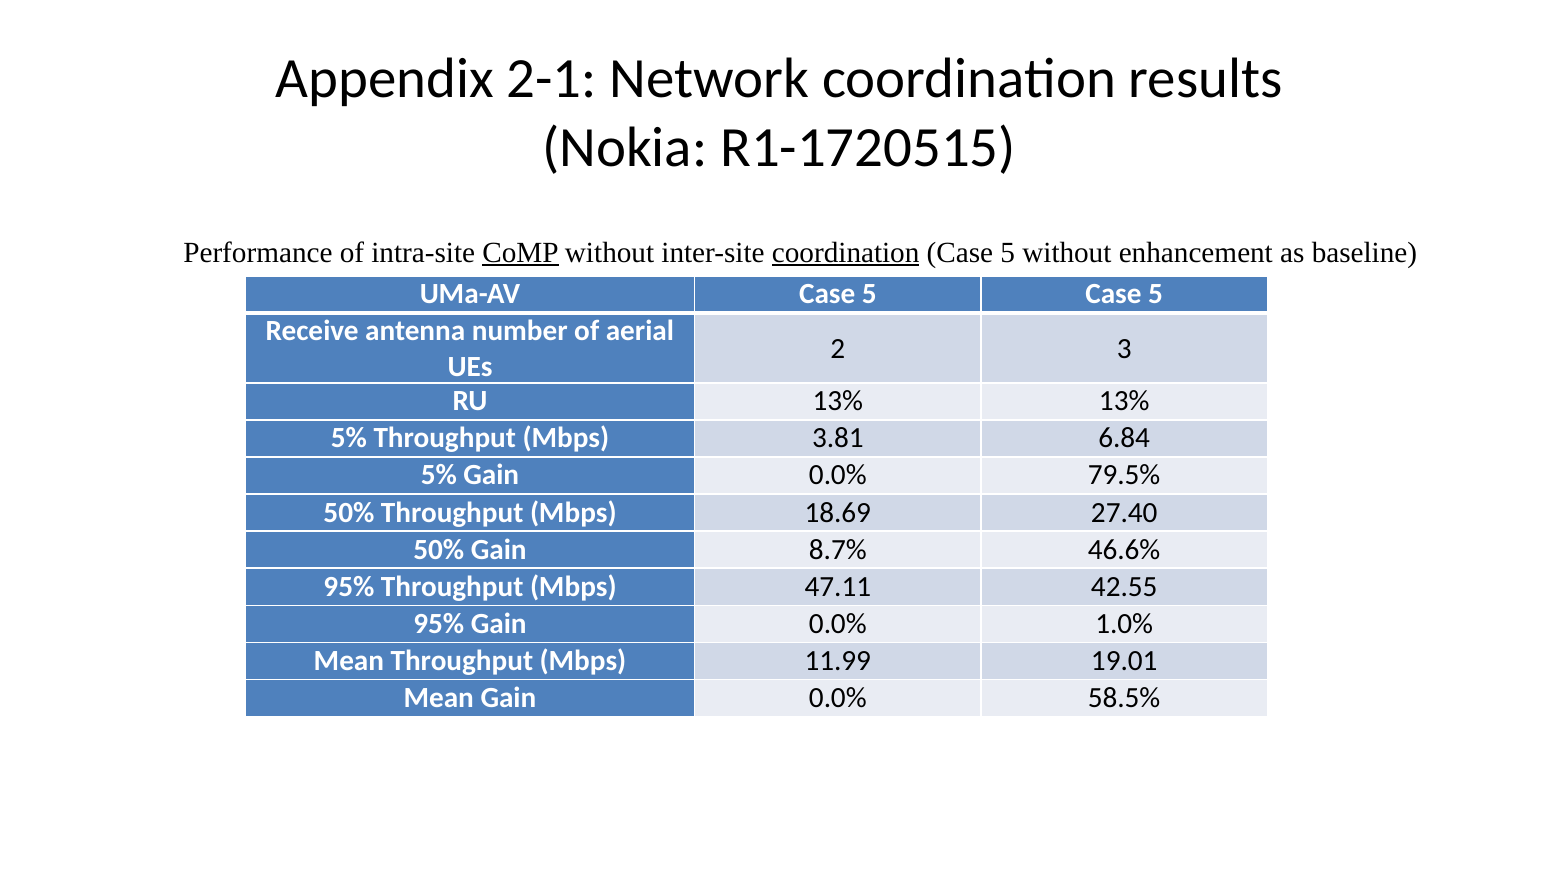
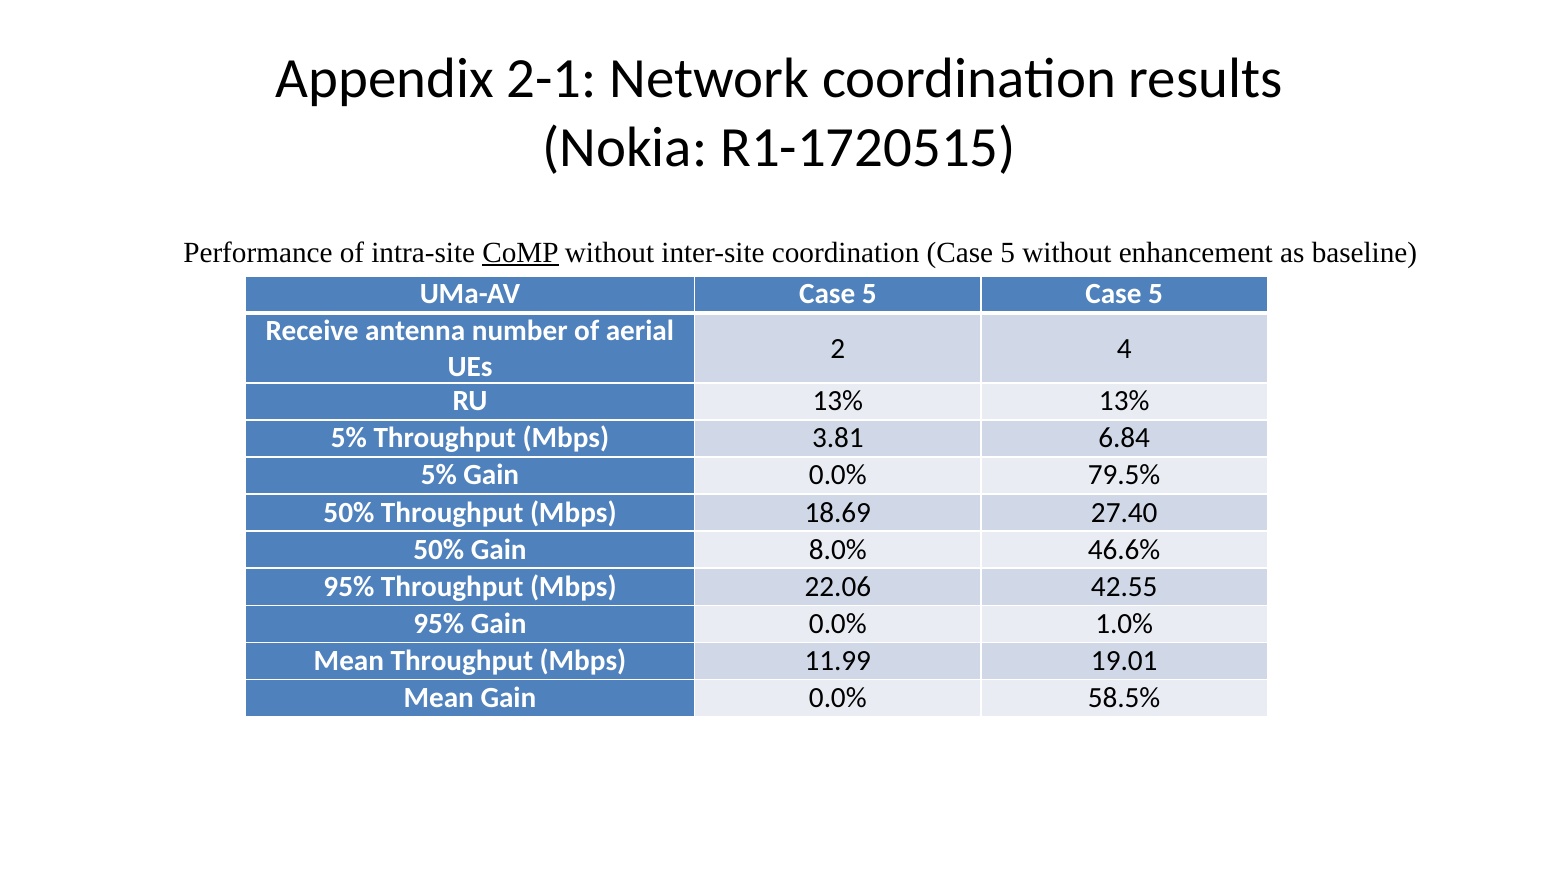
coordination underline: present -> none (846, 252)
3: 3 -> 4 (1124, 348)
8.7%: 8.7% -> 8.0% (838, 549)
47.11: 47.11 -> 22.06 (838, 586)
